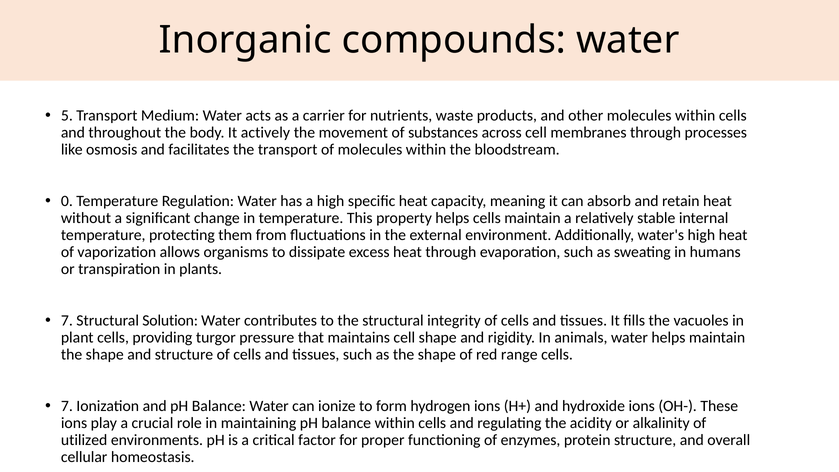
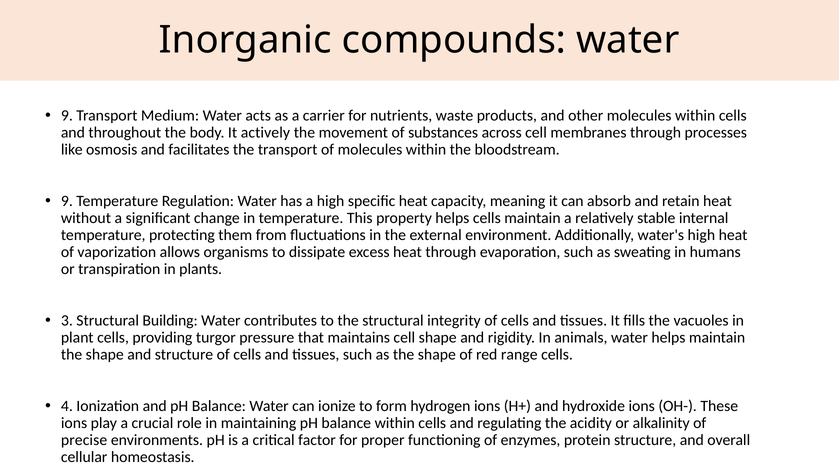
5: 5 -> 9 (67, 116)
0: 0 -> 9 (67, 201)
7: 7 -> 3 (67, 320)
Solution: Solution -> Building (170, 320)
7: 7 -> 4 (67, 406)
utilized: utilized -> precise (84, 440)
